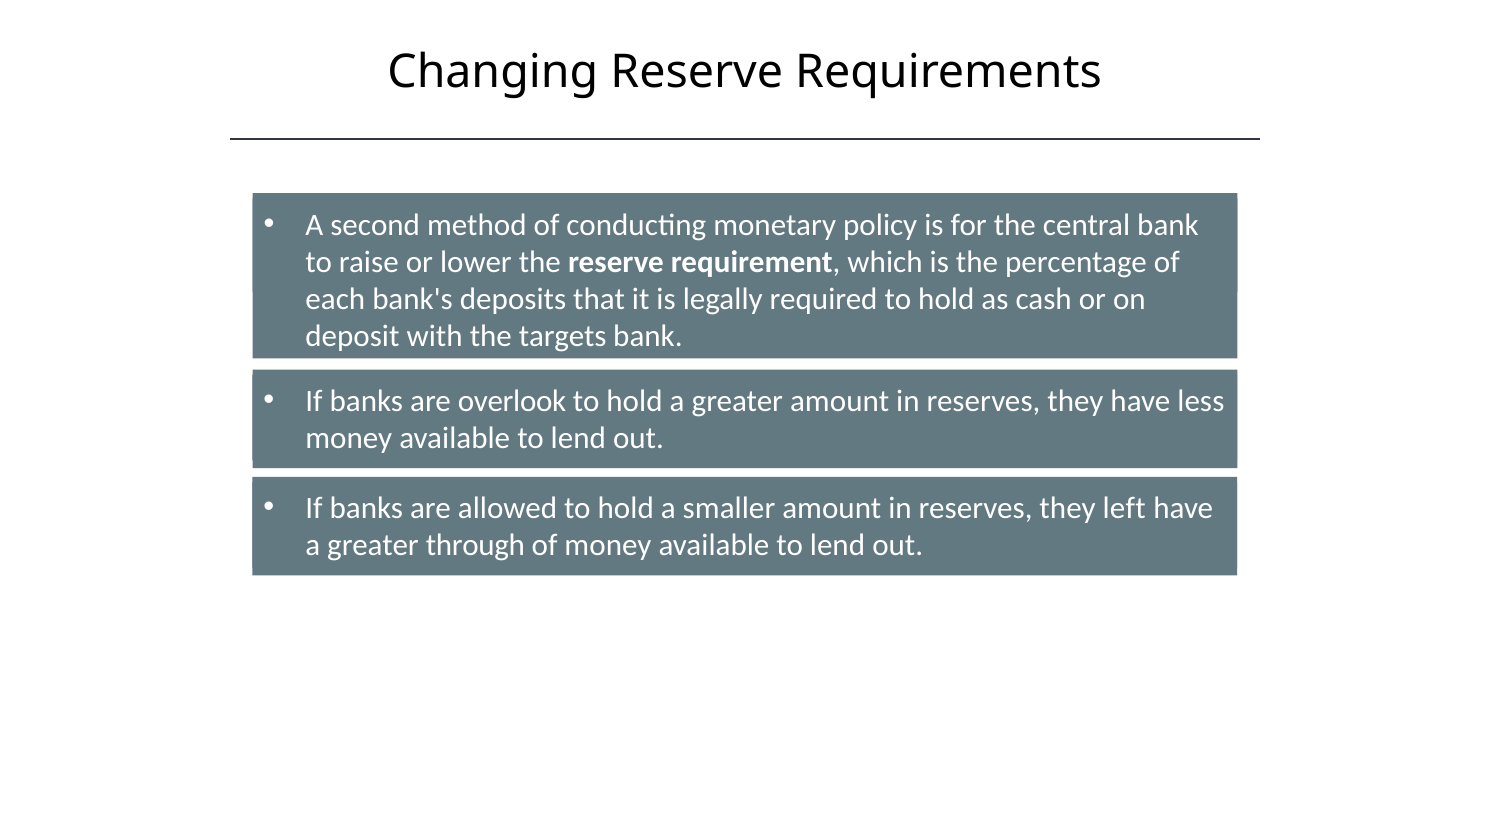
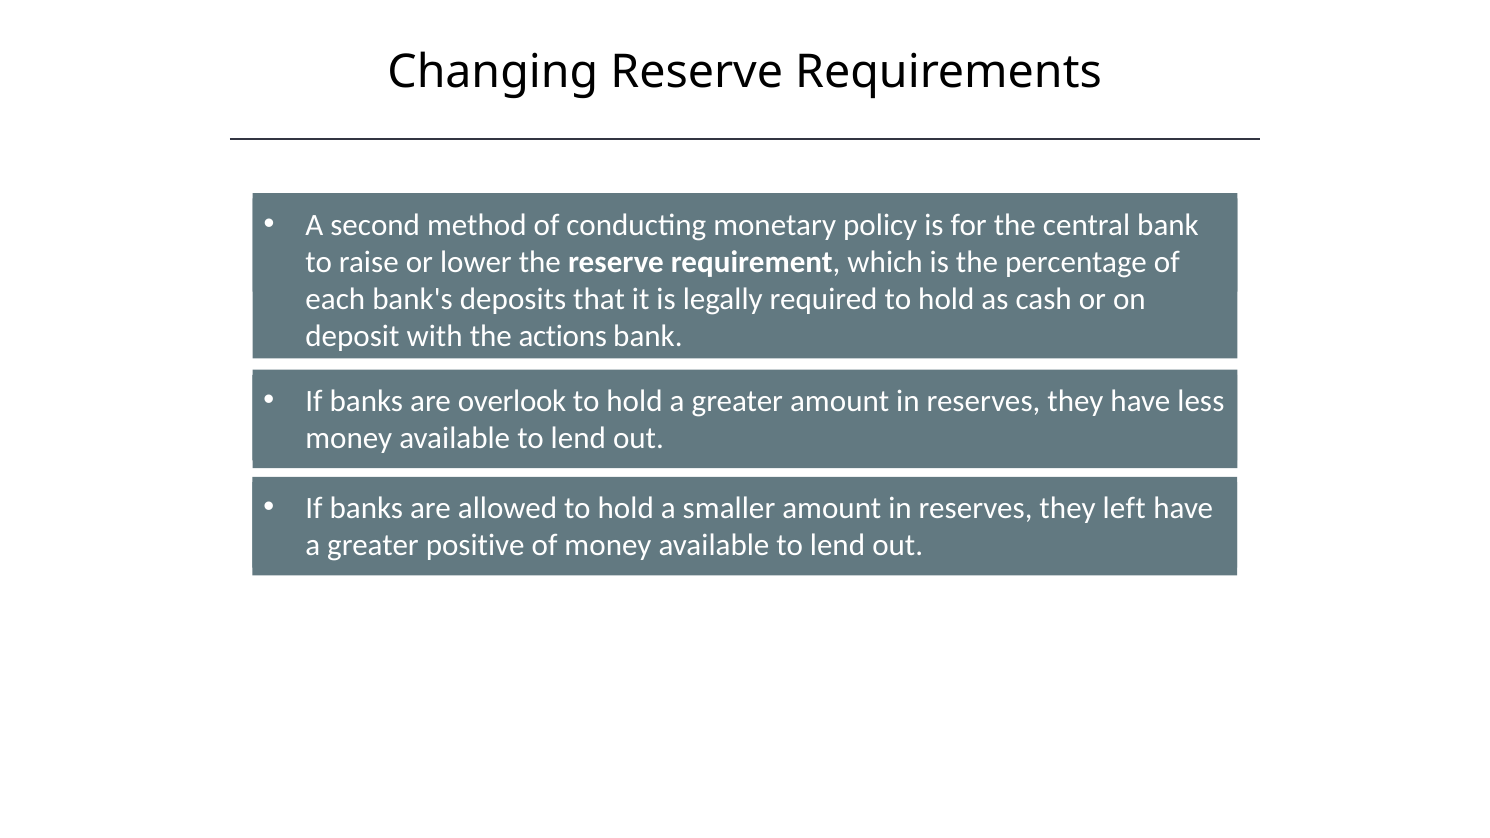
targets: targets -> actions (563, 337)
through: through -> positive (475, 546)
